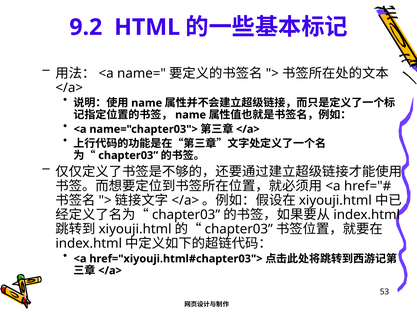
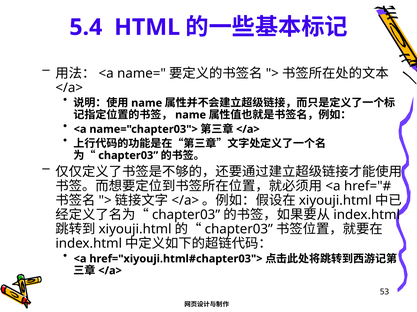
9.2: 9.2 -> 5.4 (86, 27)
